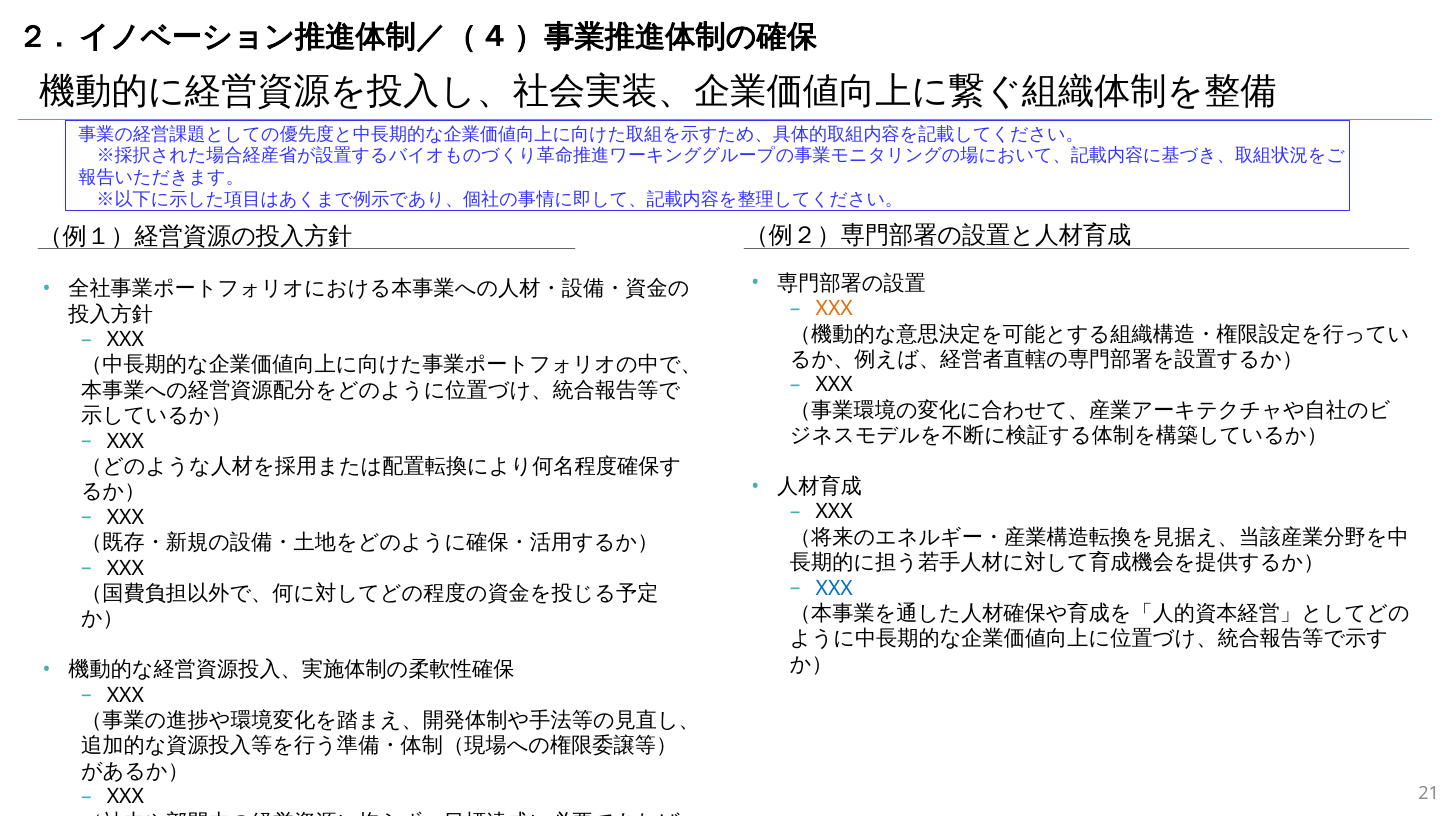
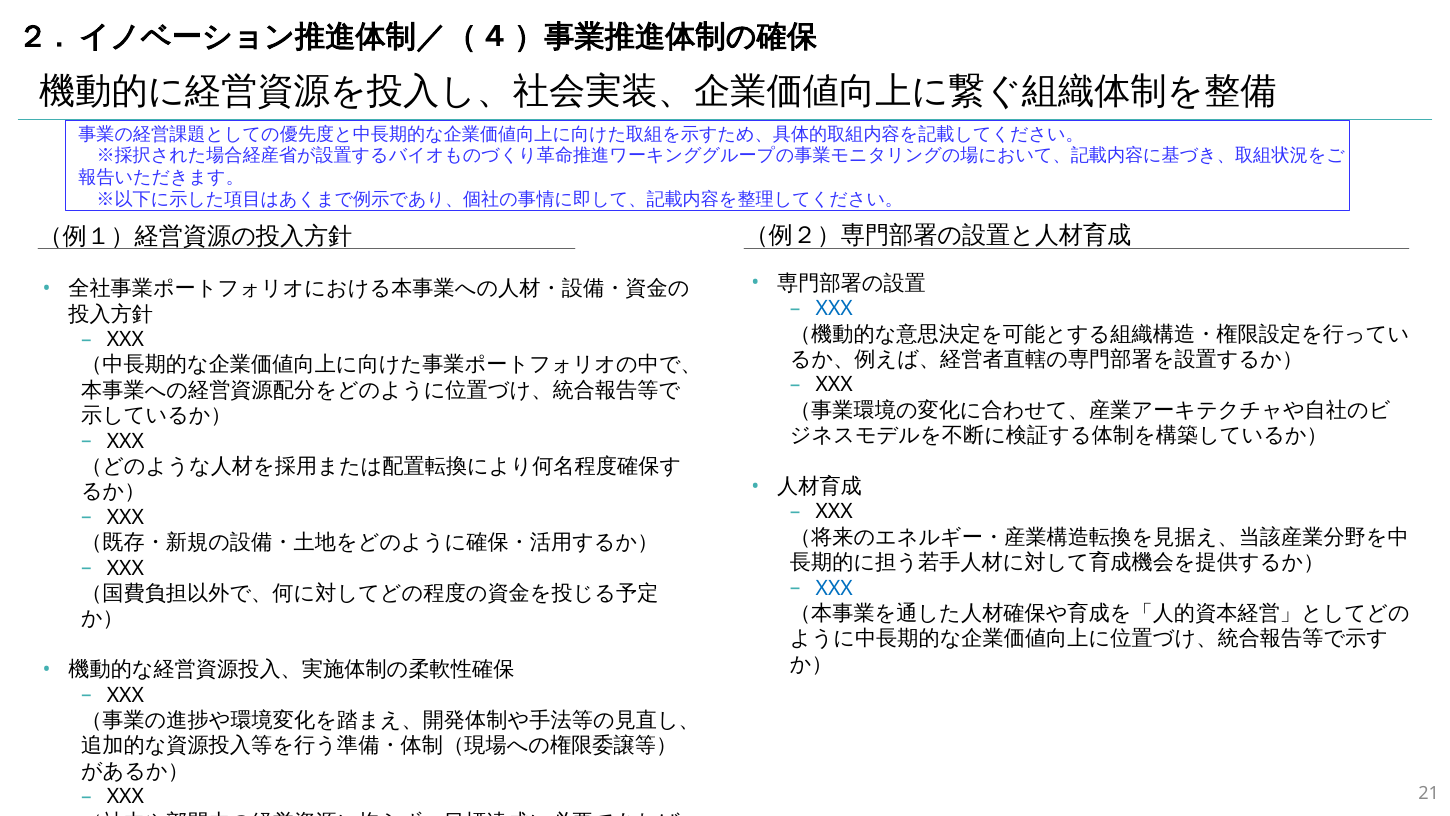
XXX colour: orange -> blue (834, 308)
